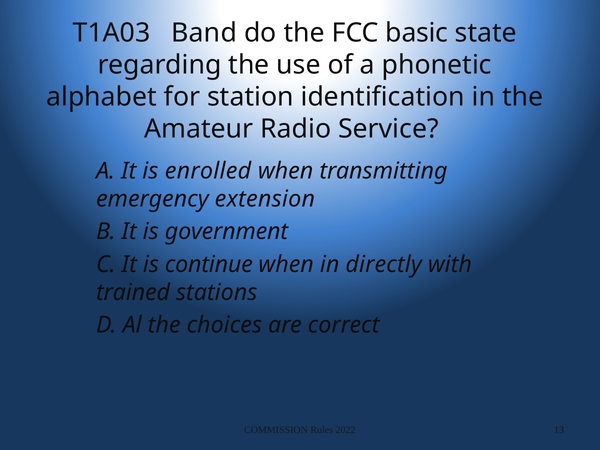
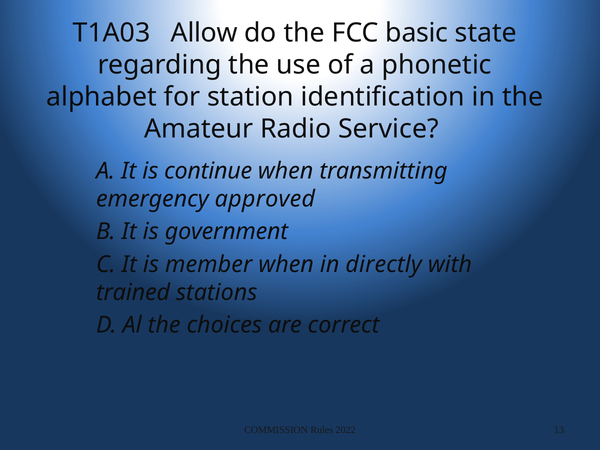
Band: Band -> Allow (204, 33)
enrolled: enrolled -> continue (208, 171)
extension: extension -> approved (265, 199)
continue: continue -> member (209, 264)
